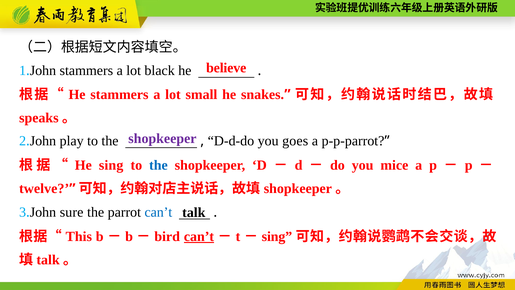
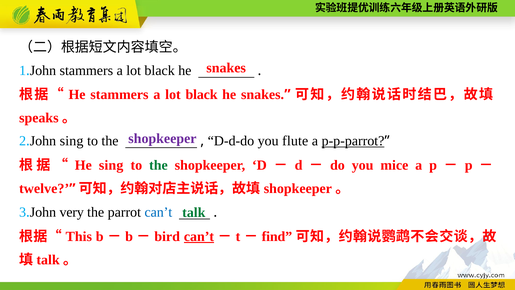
believe: believe -> snakes (226, 68)
small: small -> black (202, 94)
play: play -> sing (72, 141)
goes: goes -> flute (295, 141)
p-p-parrot underline: none -> present (353, 141)
the colour: blue -> green (158, 165)
sure: sure -> very (72, 212)
talk colour: black -> green (194, 212)
sing: sing -> find (277, 236)
